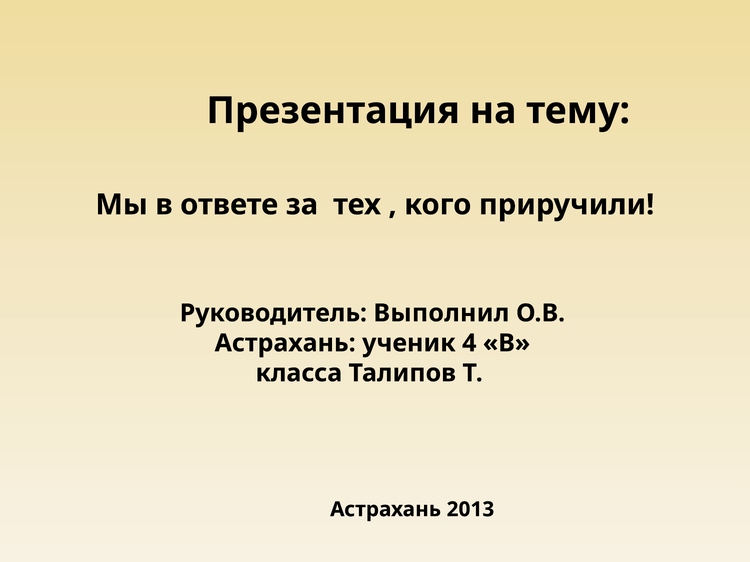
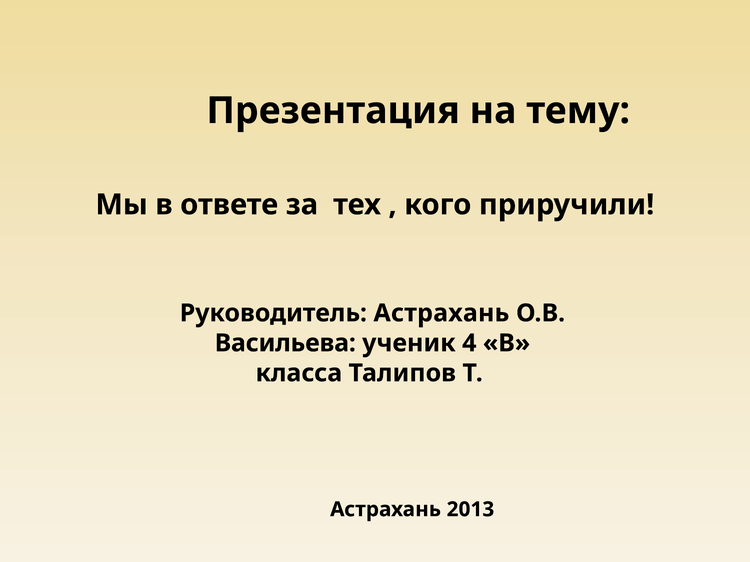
Руководитель Выполнил: Выполнил -> Астрахань (441, 313)
Астрахань: Астрахань -> Васильева (285, 343)
